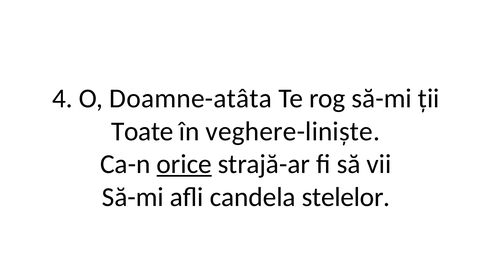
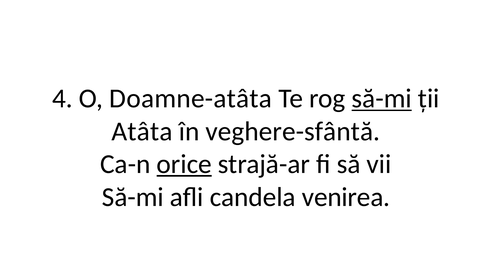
să-mi underline: none -> present (382, 98)
Toate: Toate -> Atâta (142, 131)
veghere-liniște: veghere-liniște -> veghere-sfântă (293, 131)
stelelor: stelelor -> venirea (346, 197)
